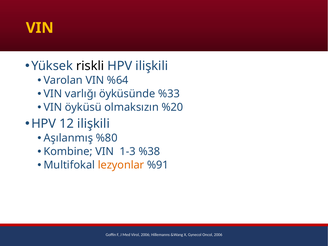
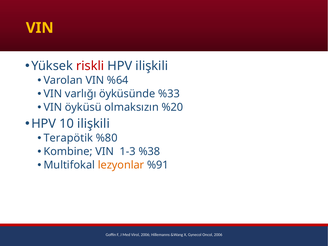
riskli colour: black -> red (90, 66)
12: 12 -> 10 (67, 124)
Aşılanmış: Aşılanmış -> Terapötik (68, 138)
